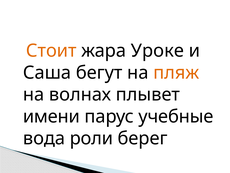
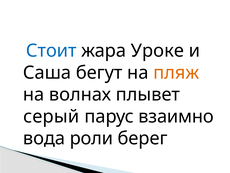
Стоит colour: orange -> blue (51, 51)
имени: имени -> серый (51, 116)
учебные: учебные -> взаимно (176, 116)
